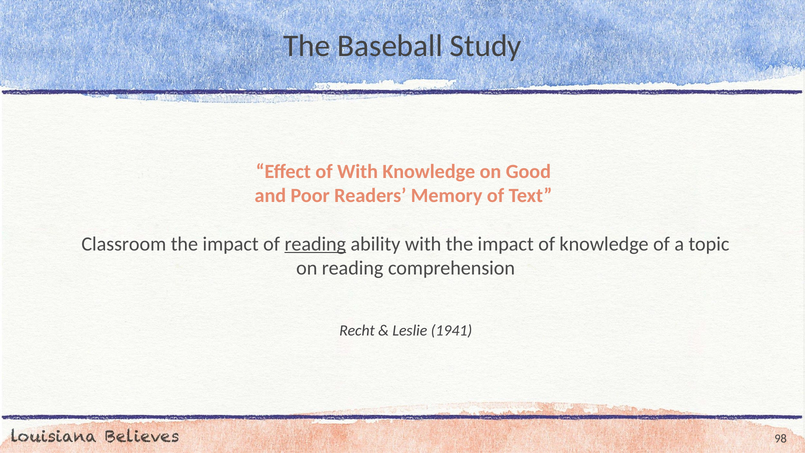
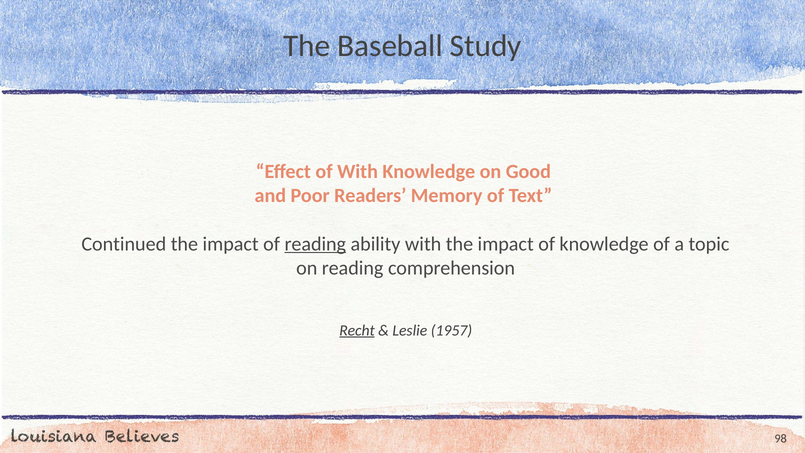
Classroom: Classroom -> Continued (124, 244)
Recht underline: none -> present (357, 330)
1941: 1941 -> 1957 (451, 330)
